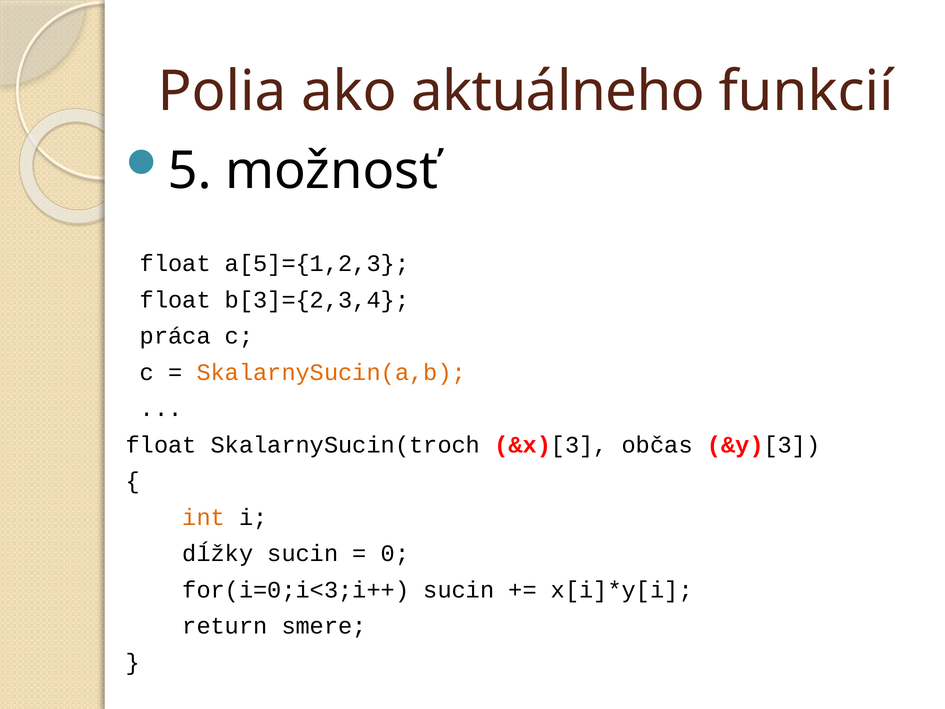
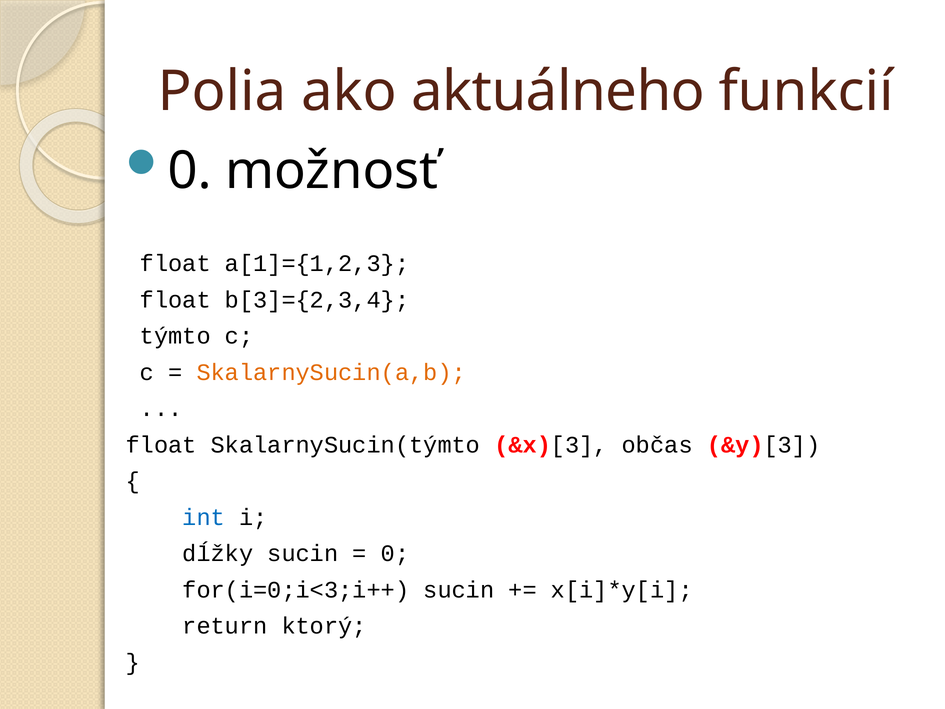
5: 5 -> 0 (190, 171)
a[5]={1,2,3: a[5]={1,2,3 -> a[1]={1,2,3 (317, 263)
práca: práca -> týmto (175, 336)
SkalarnySucin(troch: SkalarnySucin(troch -> SkalarnySucin(týmto (345, 445)
int colour: orange -> blue (204, 517)
smere: smere -> ktorý (324, 626)
